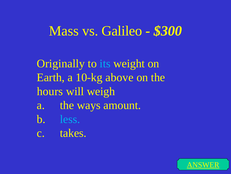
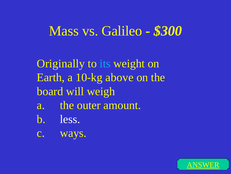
hours: hours -> board (50, 91)
ways: ways -> outer (89, 105)
less colour: light blue -> white (70, 119)
takes: takes -> ways (73, 133)
